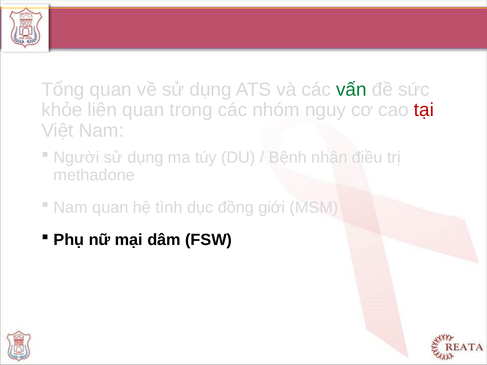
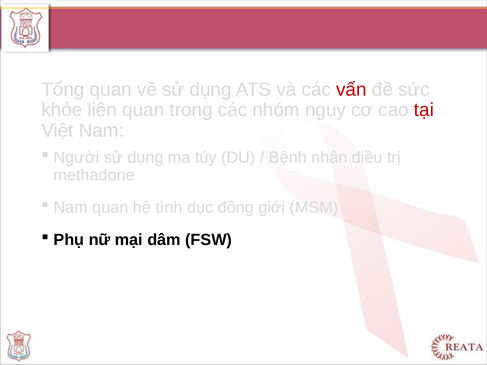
vấn colour: green -> red (351, 90)
